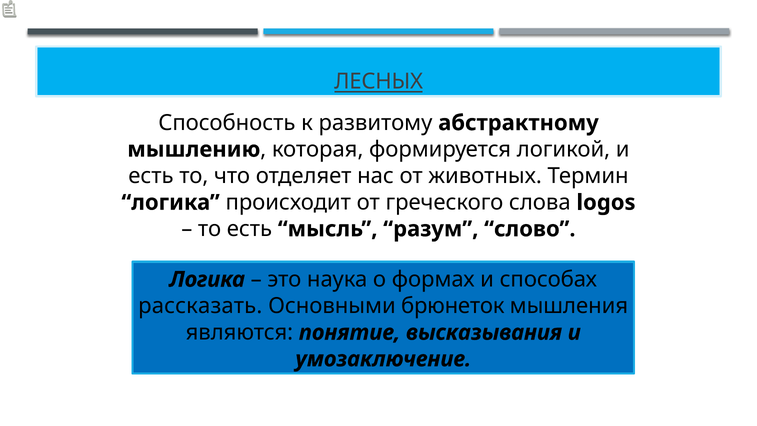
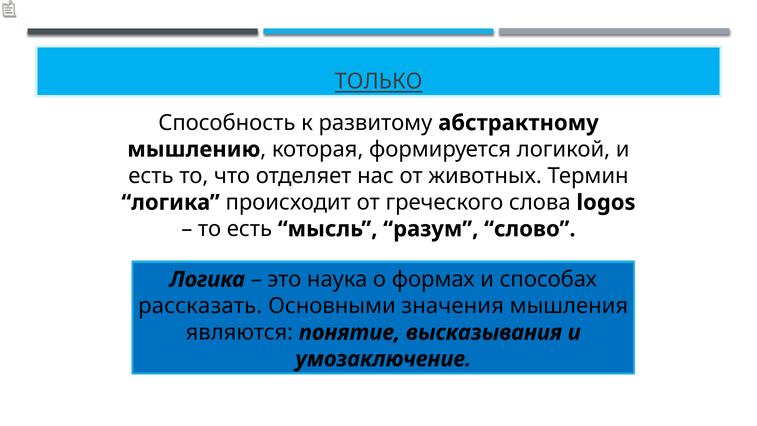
ЛЕСНЫХ: ЛЕСНЫХ -> ТОЛЬКО (379, 82)
брюнеток: брюнеток -> значения (453, 306)
